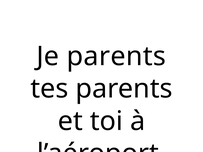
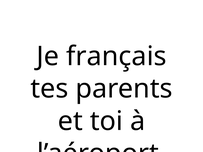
Je parents: parents -> français (116, 56)
